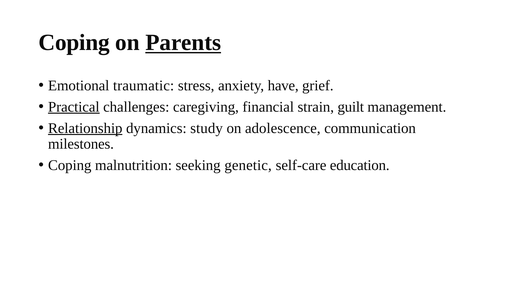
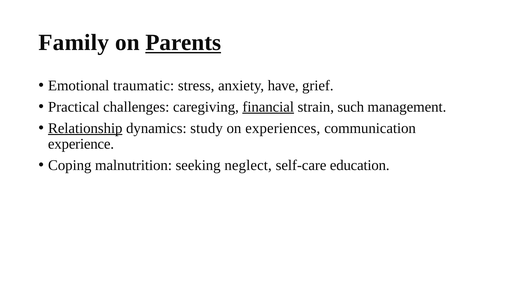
Coping: Coping -> Family (74, 43)
Practical underline: present -> none (74, 107)
financial underline: none -> present (268, 107)
guilt: guilt -> such (351, 107)
adolescence: adolescence -> experiences (283, 128)
milestones: milestones -> experience (81, 144)
genetic: genetic -> neglect (248, 165)
